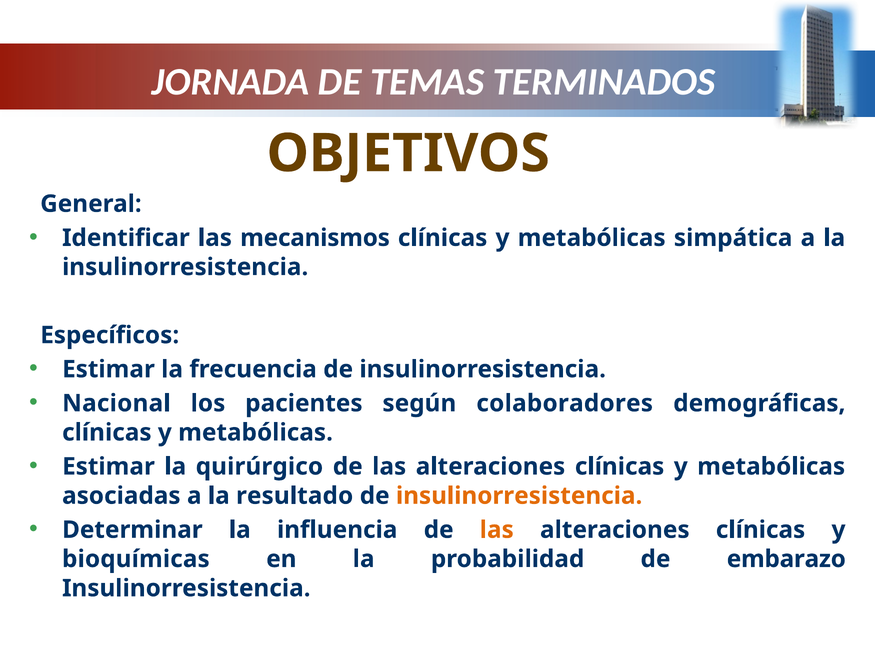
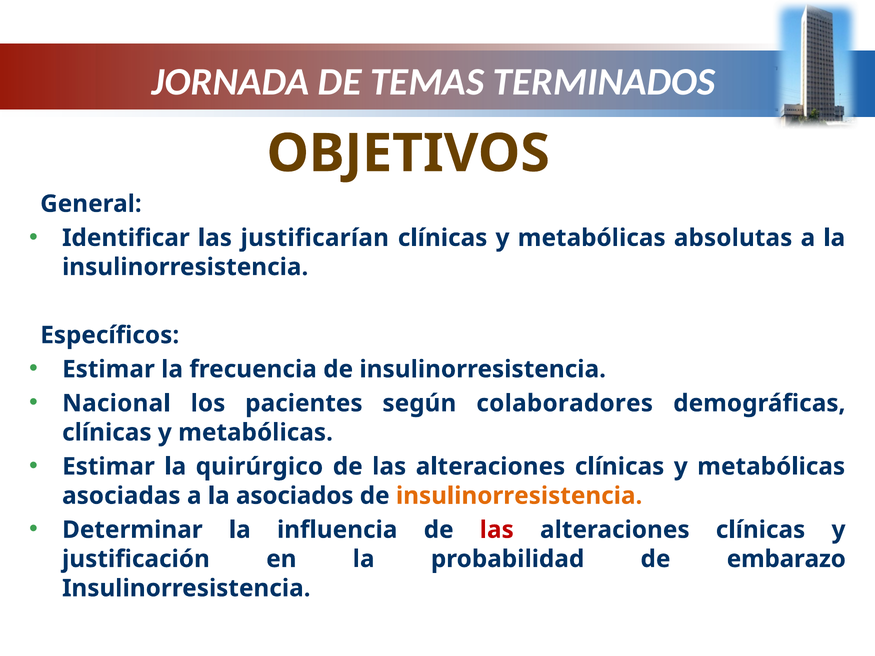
mecanismos: mecanismos -> justificarían (315, 238)
simpática: simpática -> absolutas (733, 238)
resultado: resultado -> asociados (295, 496)
las colour: orange -> red (497, 530)
bioquímicas: bioquímicas -> justificación (136, 559)
